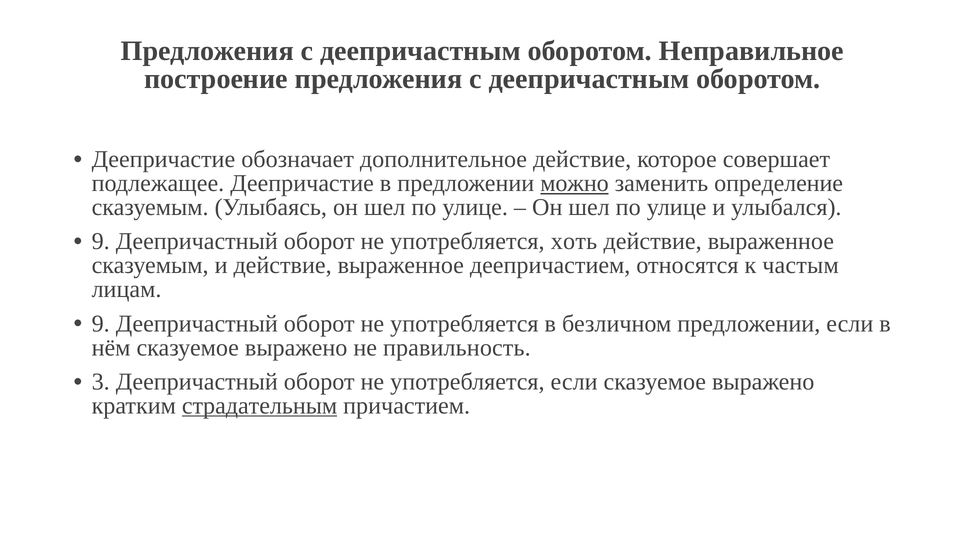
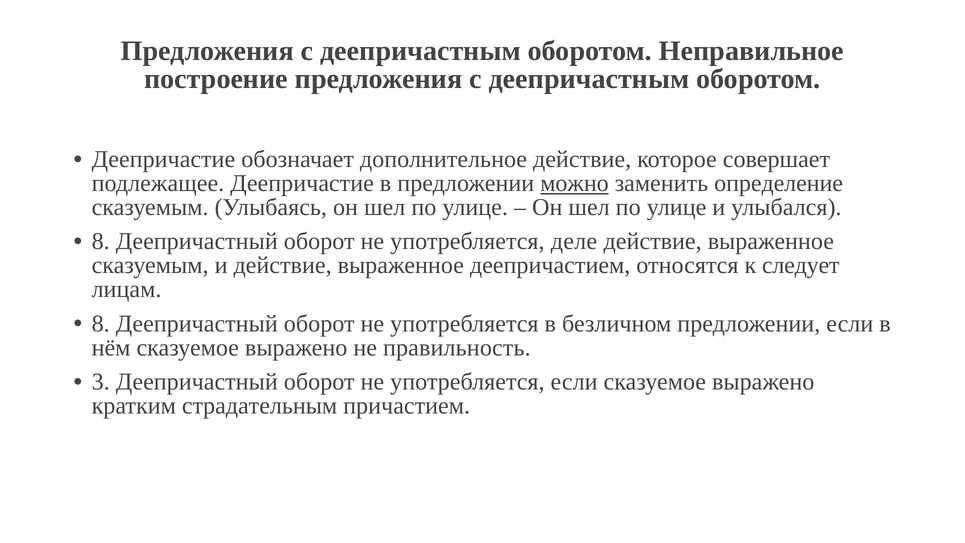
9: 9 -> 8 (101, 241)
хоть: хоть -> деле (574, 241)
частым: частым -> следует (801, 265)
9: 9 -> 8 (101, 323)
страдательным underline: present -> none (260, 405)
